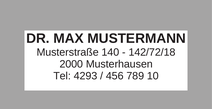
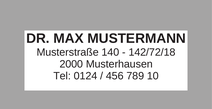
4293: 4293 -> 0124 (85, 76)
